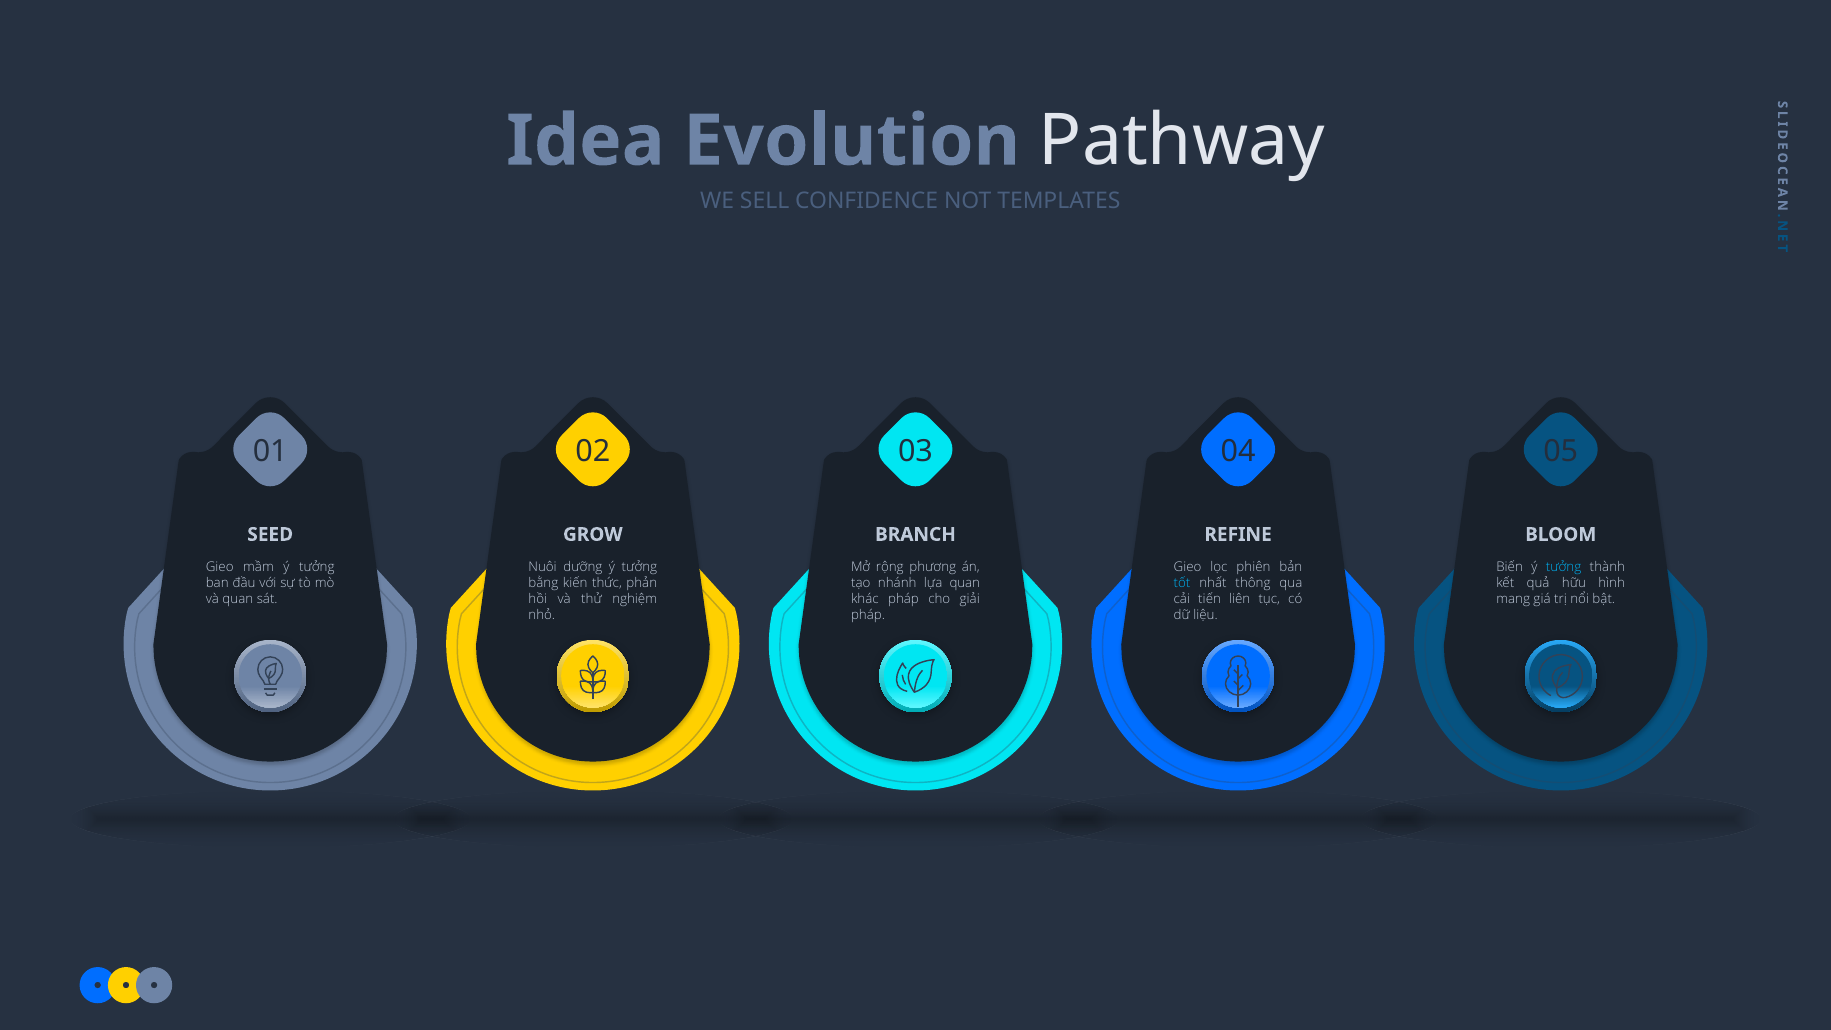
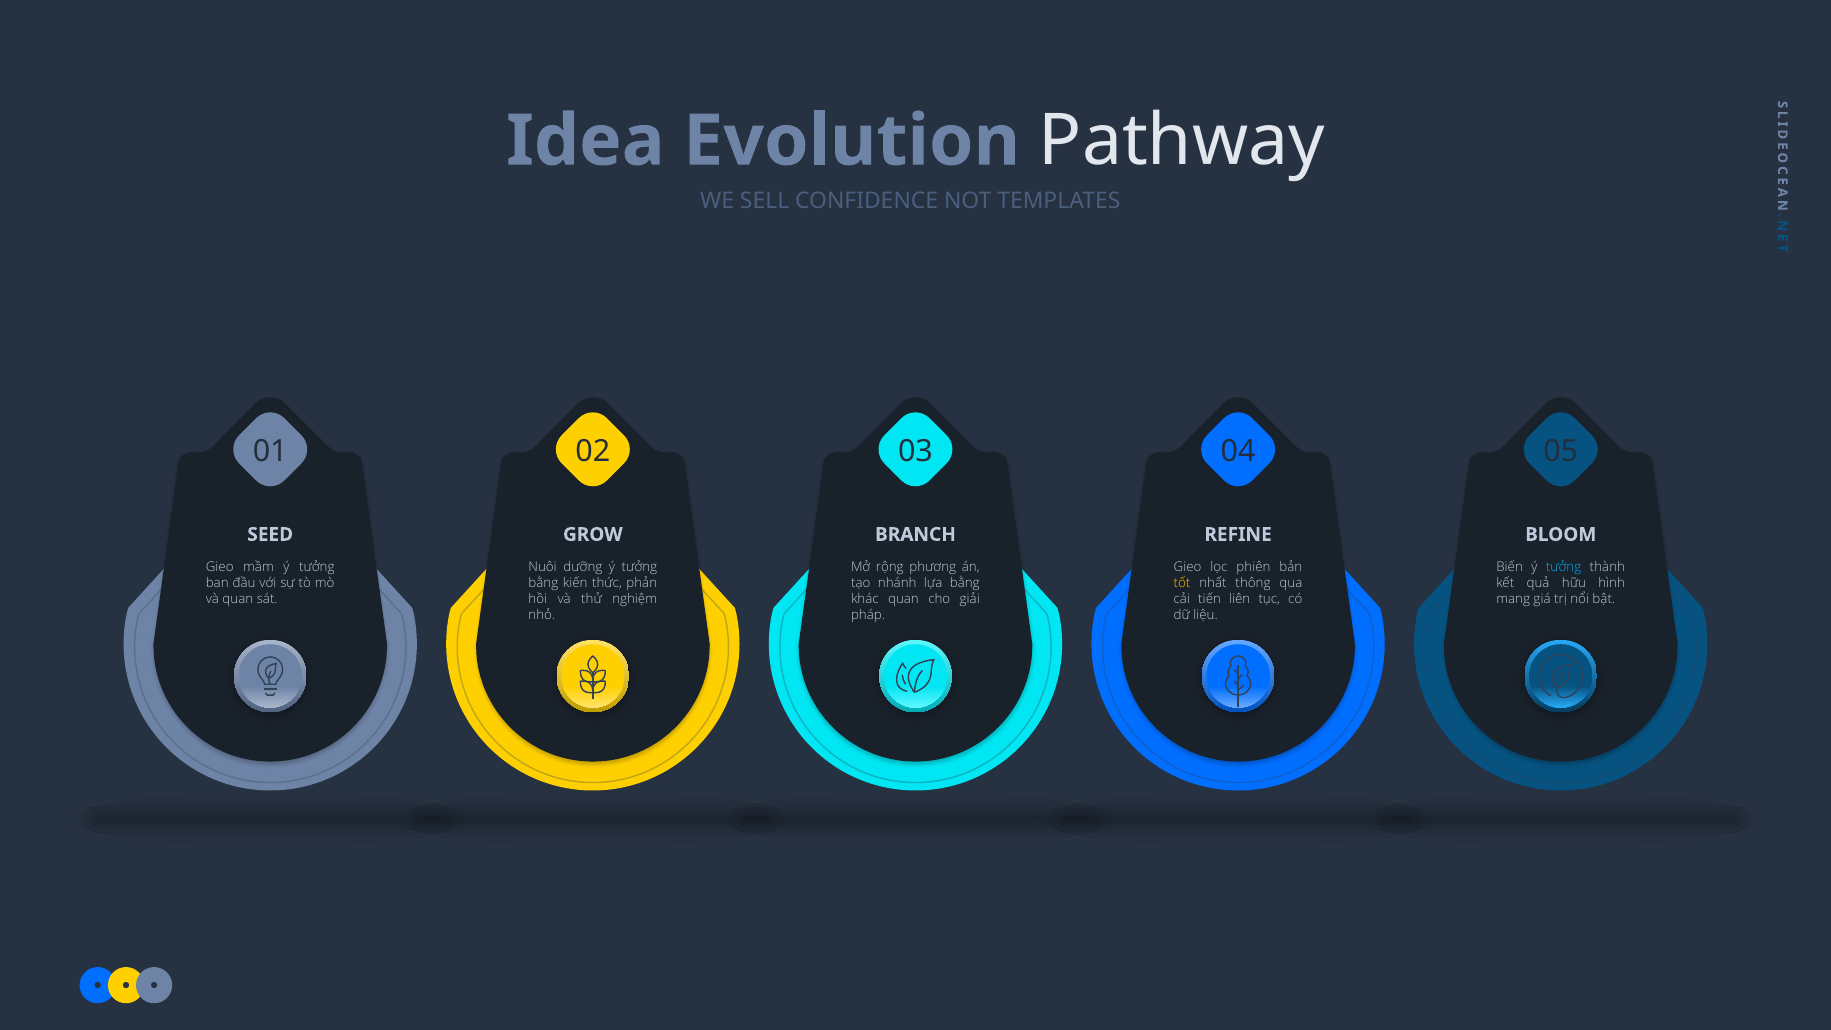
lựa quan: quan -> bằng (965, 583)
tốt colour: light blue -> yellow (1182, 583)
khác pháp: pháp -> quan (904, 599)
